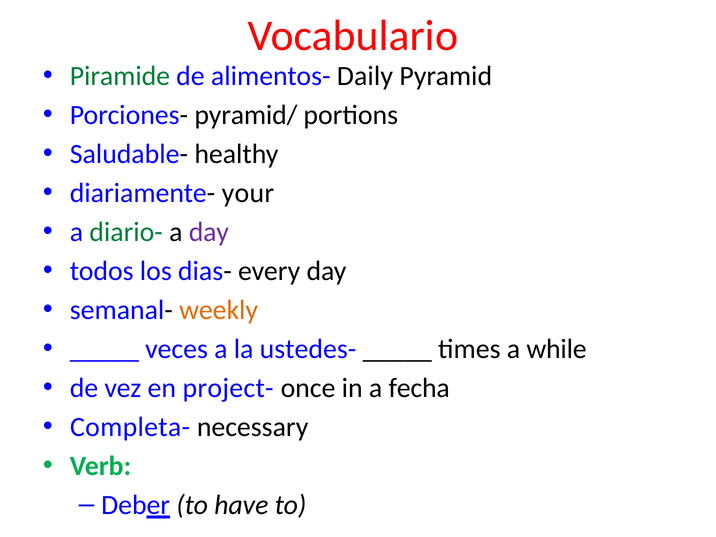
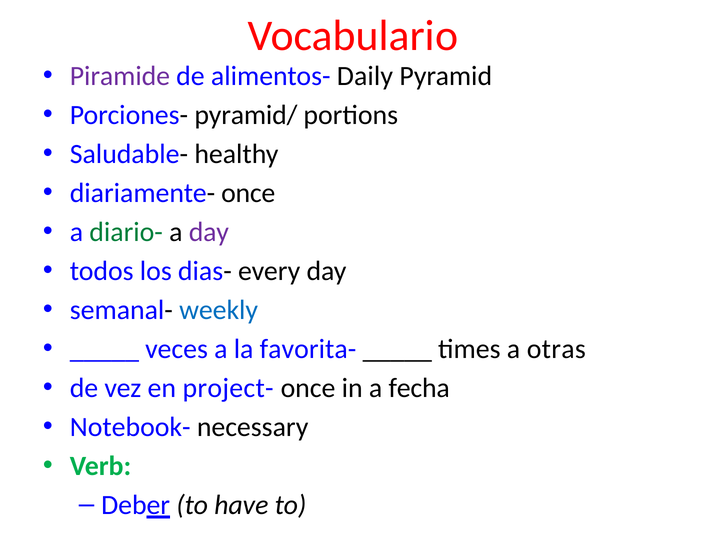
Piramide colour: green -> purple (120, 76)
diariamente- your: your -> once (248, 193)
weekly colour: orange -> blue (219, 310)
ustedes-: ustedes- -> favorita- (308, 349)
while: while -> otras (556, 349)
Completa-: Completa- -> Notebook- (130, 427)
